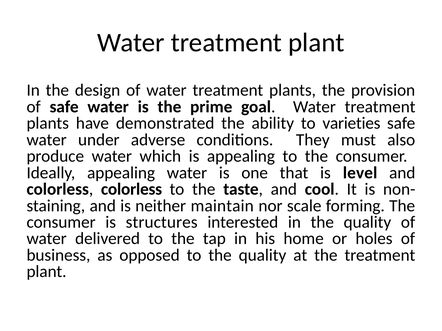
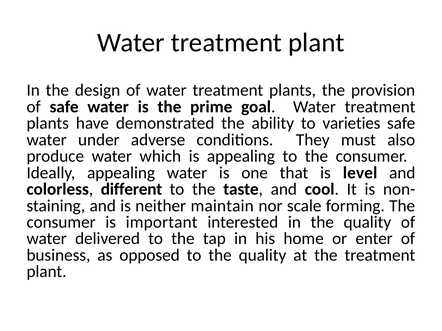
colorless colorless: colorless -> different (132, 189)
structures: structures -> important (162, 223)
holes: holes -> enter (374, 239)
